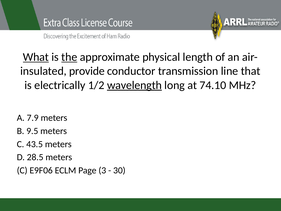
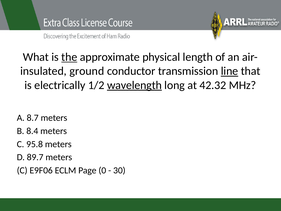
What underline: present -> none (36, 57)
provide: provide -> ground (87, 71)
line underline: none -> present (230, 71)
74.10: 74.10 -> 42.32 (213, 85)
7.9: 7.9 -> 8.7 (33, 118)
9.5: 9.5 -> 8.4 (32, 131)
43.5: 43.5 -> 95.8 (35, 144)
28.5: 28.5 -> 89.7 (35, 157)
3: 3 -> 0 (102, 170)
